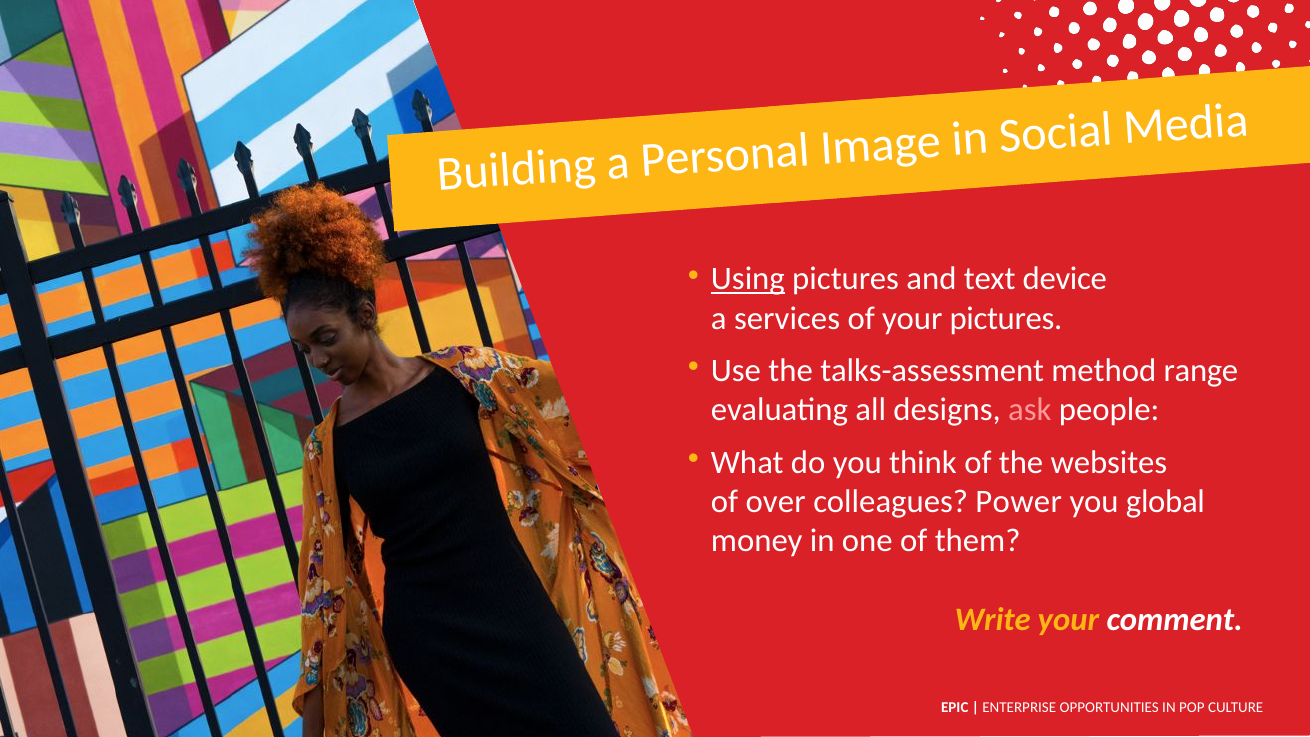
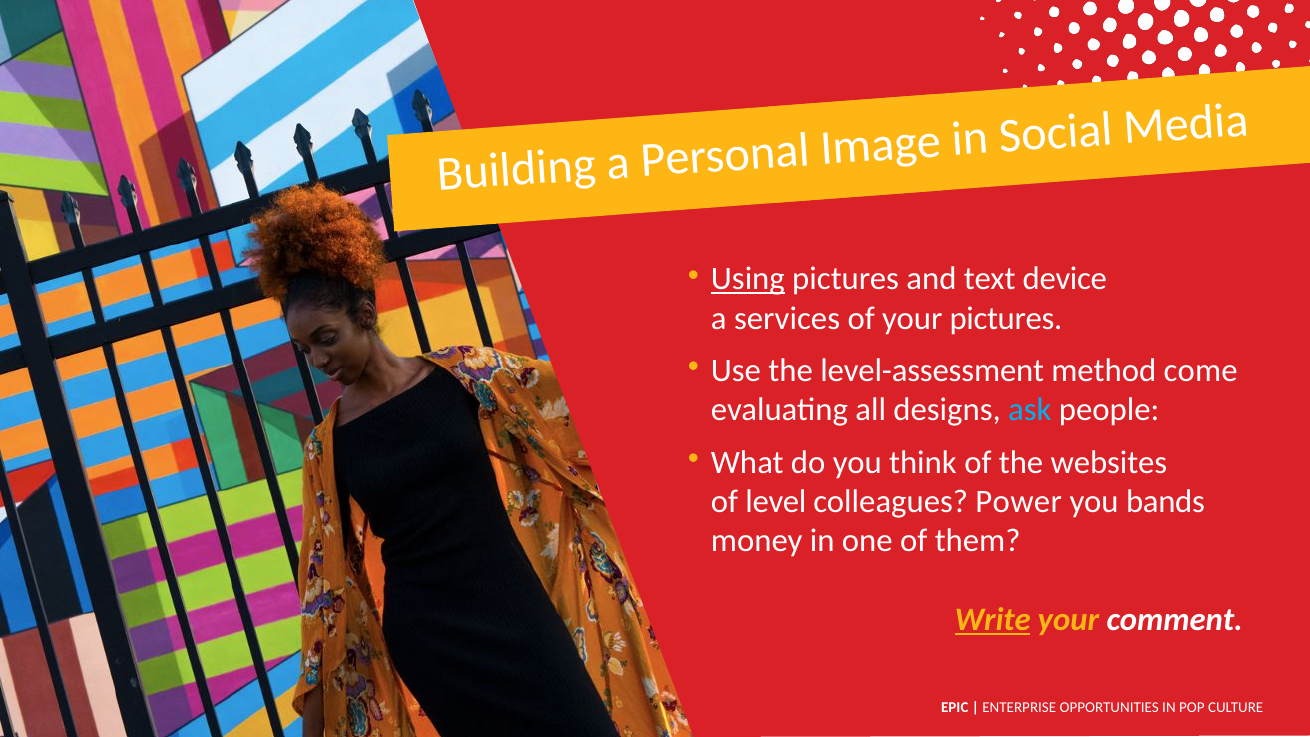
talks-assessment: talks-assessment -> level-assessment (932, 371)
range: range -> come (1201, 371)
ask colour: pink -> light blue (1030, 410)
over: over -> level (776, 502)
global: global -> bands (1165, 502)
Write underline: none -> present (993, 620)
